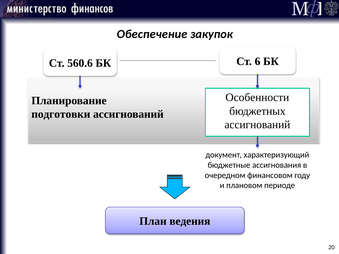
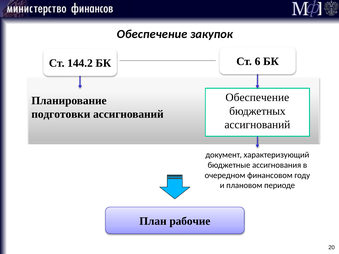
560.6: 560.6 -> 144.2 (80, 63)
Особенности: Особенности -> Обеспечение (257, 98)
ведения: ведения -> рабочие (190, 221)
